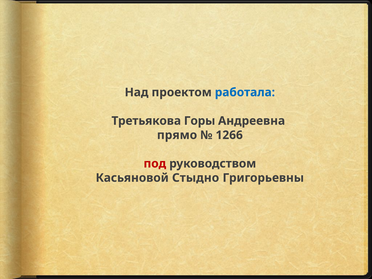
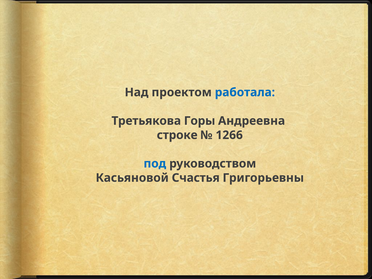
прямо: прямо -> строке (177, 135)
под colour: red -> blue (155, 164)
Стыдно: Стыдно -> Счастья (196, 178)
